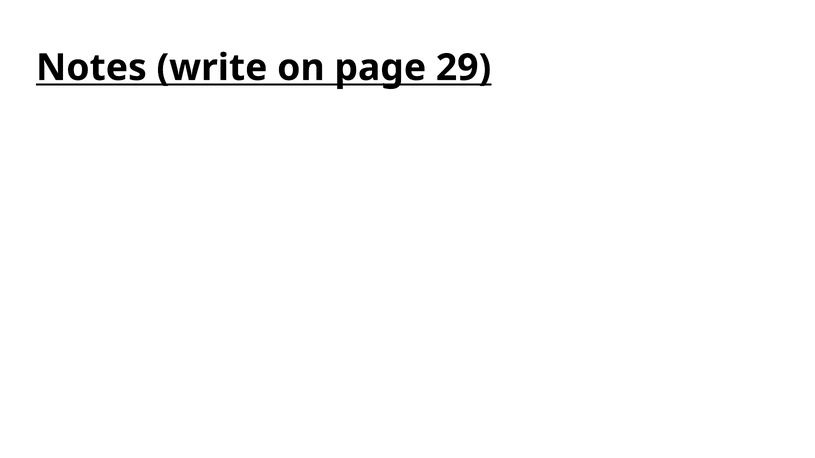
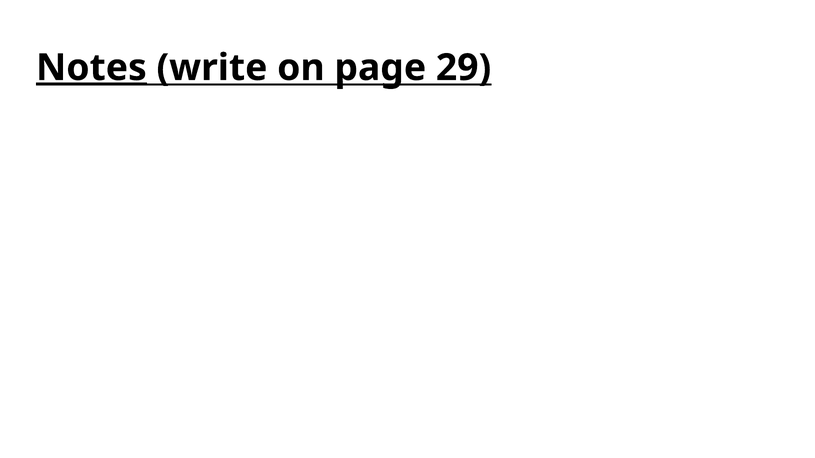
Notes underline: none -> present (91, 68)
